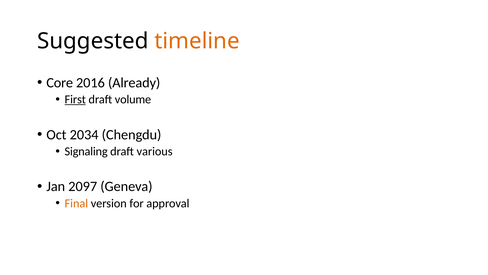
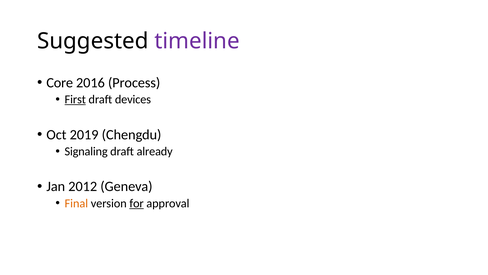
timeline colour: orange -> purple (197, 41)
Already: Already -> Process (134, 83)
volume: volume -> devices (133, 99)
2034: 2034 -> 2019 (84, 134)
various: various -> already (155, 151)
2097: 2097 -> 2012 (83, 186)
for underline: none -> present (137, 203)
